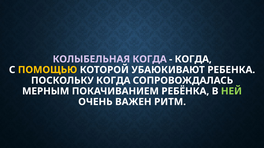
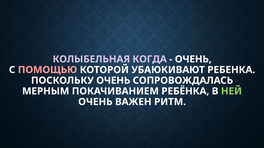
КОГДА: КОГДА -> ОЧЕНЬ (193, 59)
ПОМОЩЬЮ colour: yellow -> pink (48, 70)
ПОСКОЛЬКУ КОГДА: КОГДА -> ОЧЕНЬ (113, 81)
